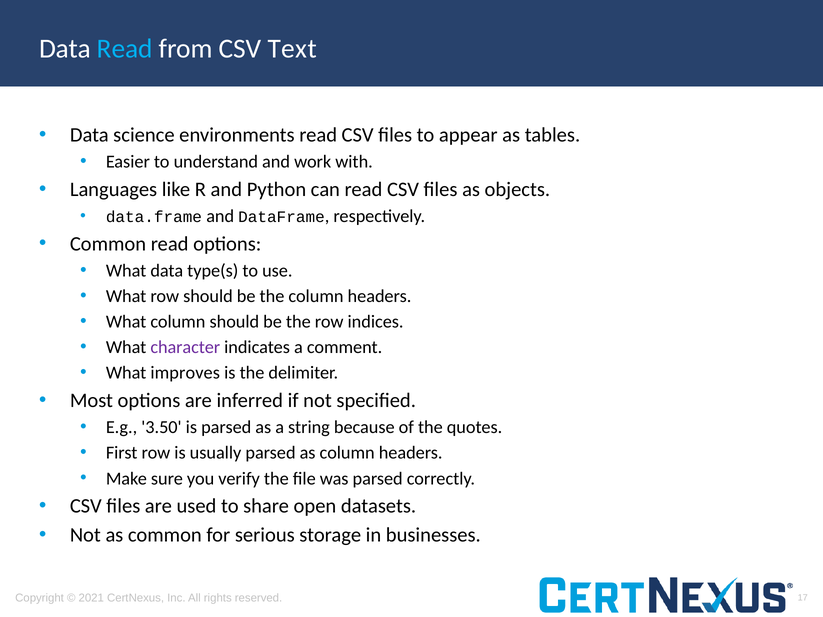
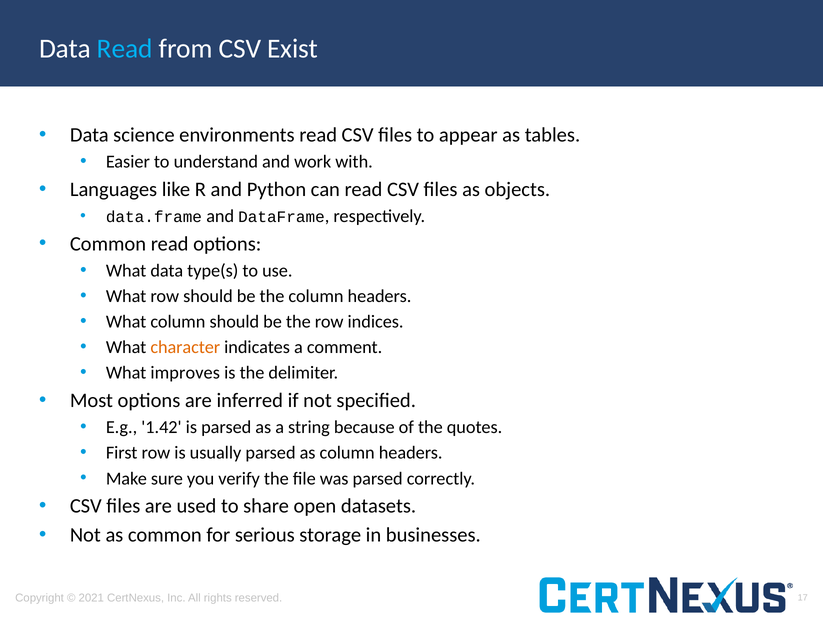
Text: Text -> Exist (293, 49)
character colour: purple -> orange (185, 348)
3.50: 3.50 -> 1.42 (161, 428)
